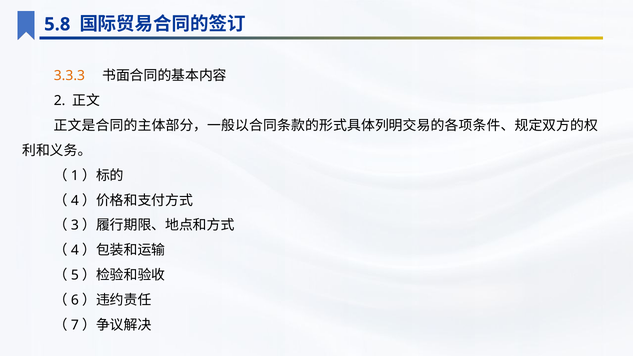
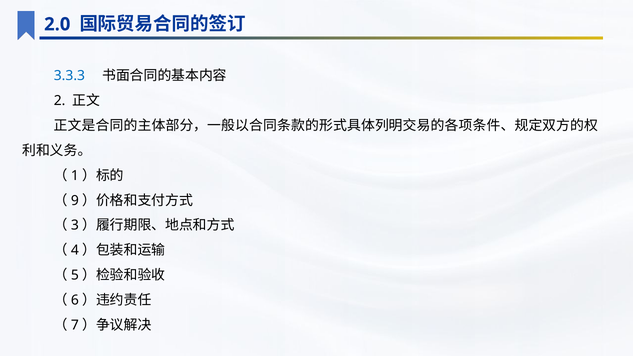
5.8: 5.8 -> 2.0 (57, 24)
3.3.3 colour: orange -> blue (69, 76)
4: 4 -> 9 (75, 201)
